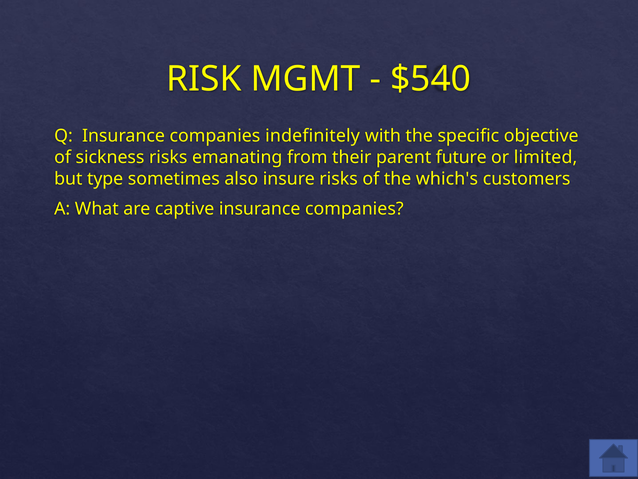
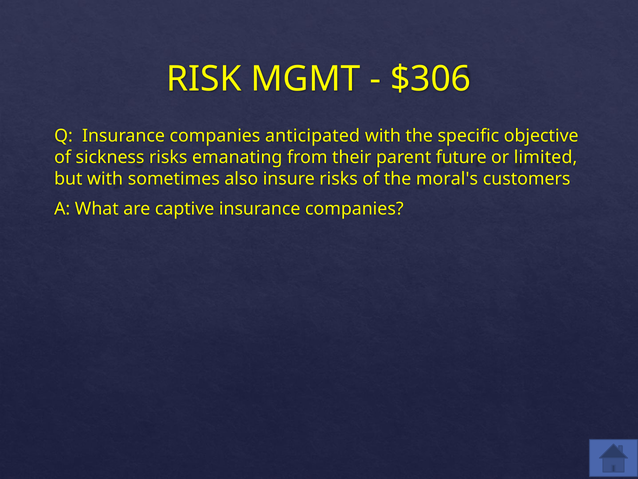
$540: $540 -> $306 (431, 79)
indefinitely: indefinitely -> anticipated (313, 136)
but type: type -> with (105, 178)
which's: which's -> moral's (447, 178)
